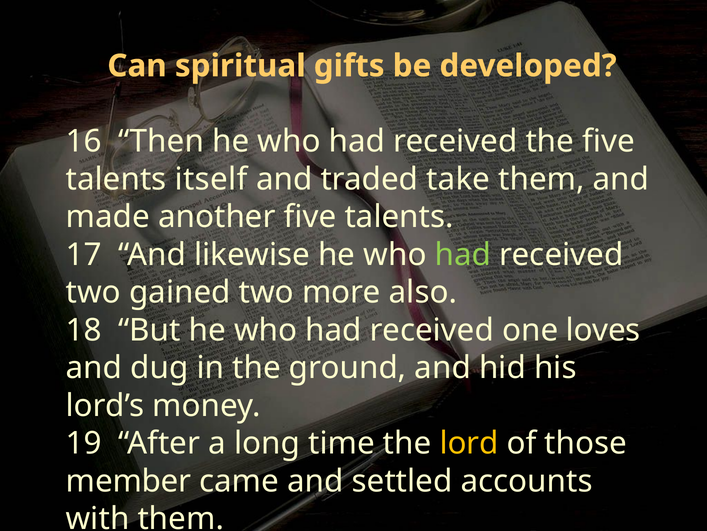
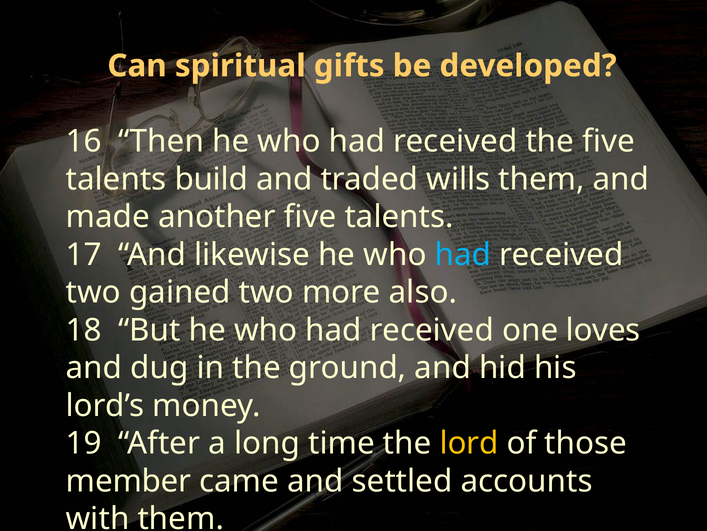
itself: itself -> build (211, 179)
take: take -> wills (458, 179)
had colour: light green -> light blue (463, 254)
